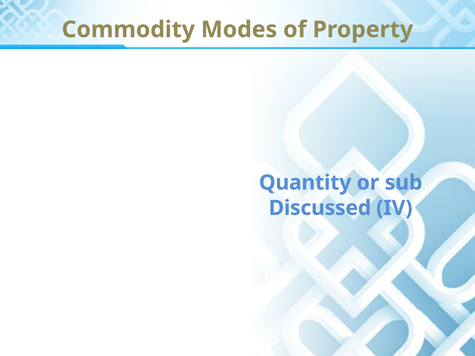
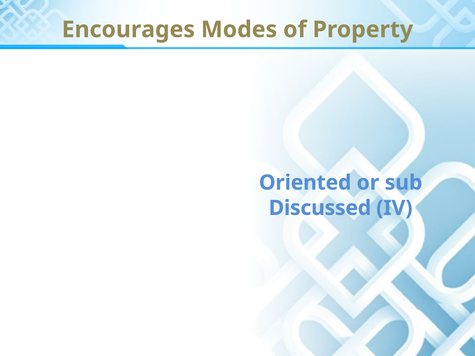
Commodity: Commodity -> Encourages (128, 30)
Quantity: Quantity -> Oriented (305, 183)
